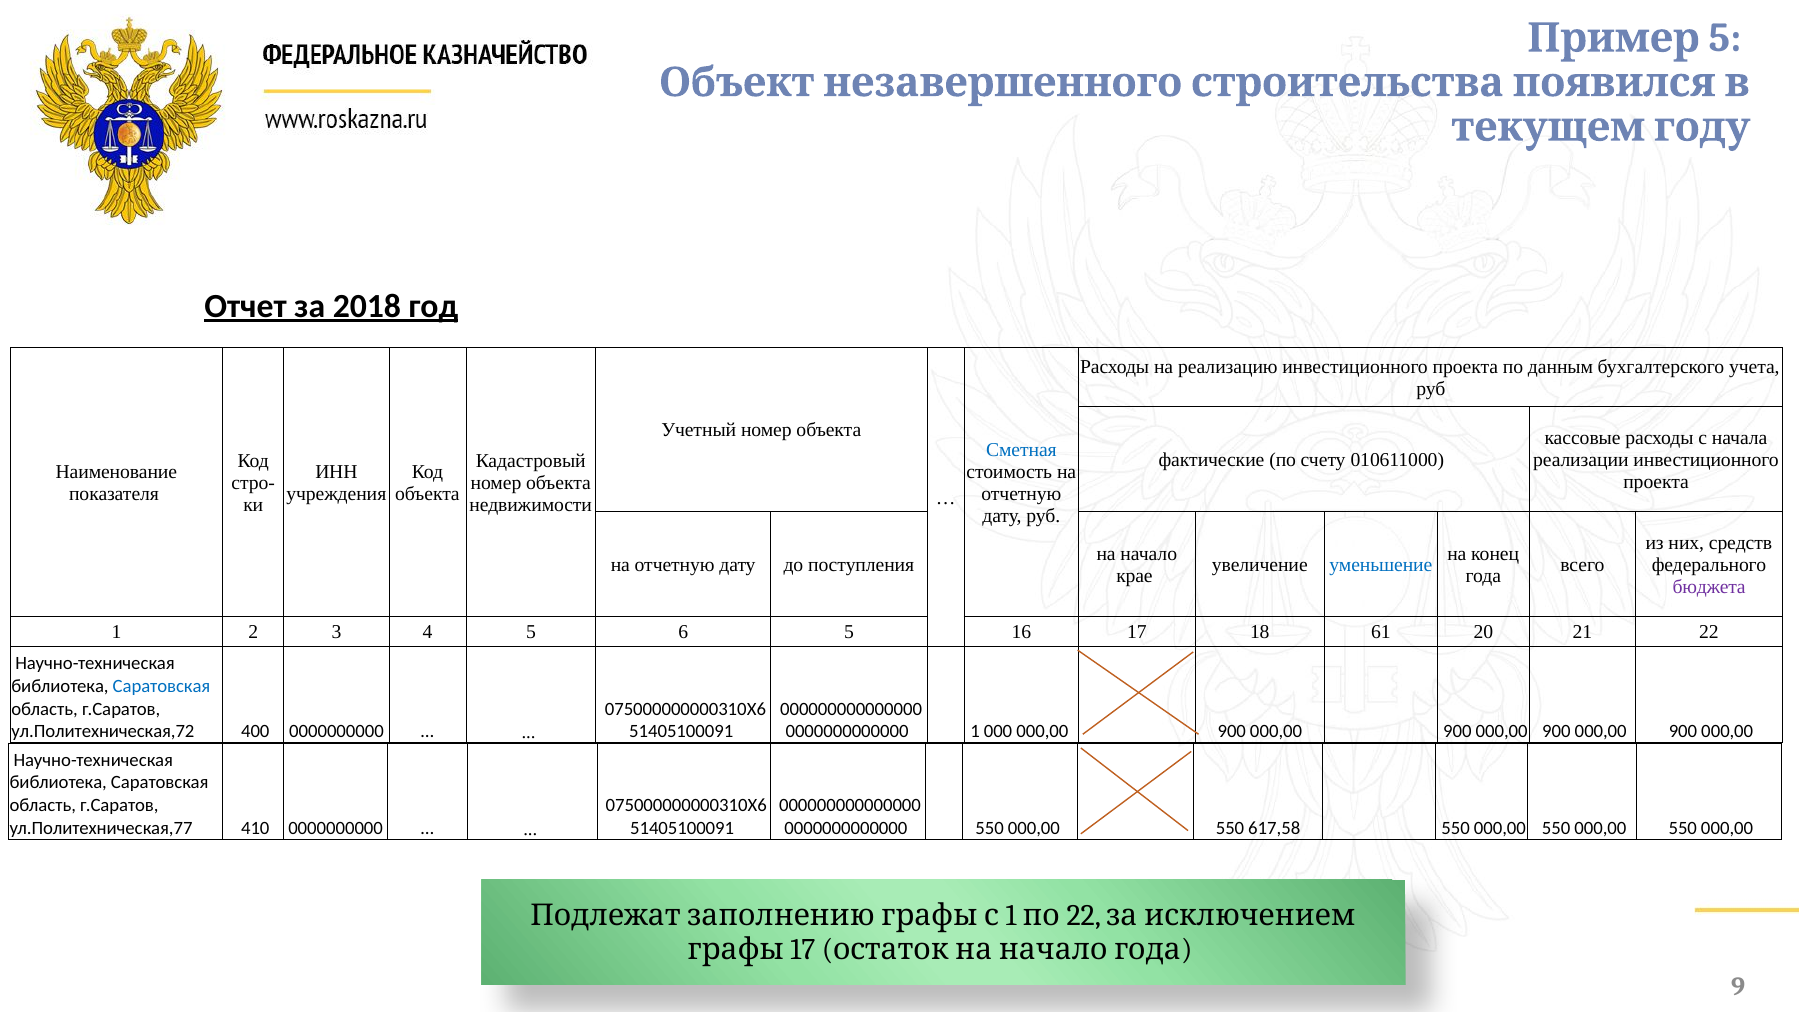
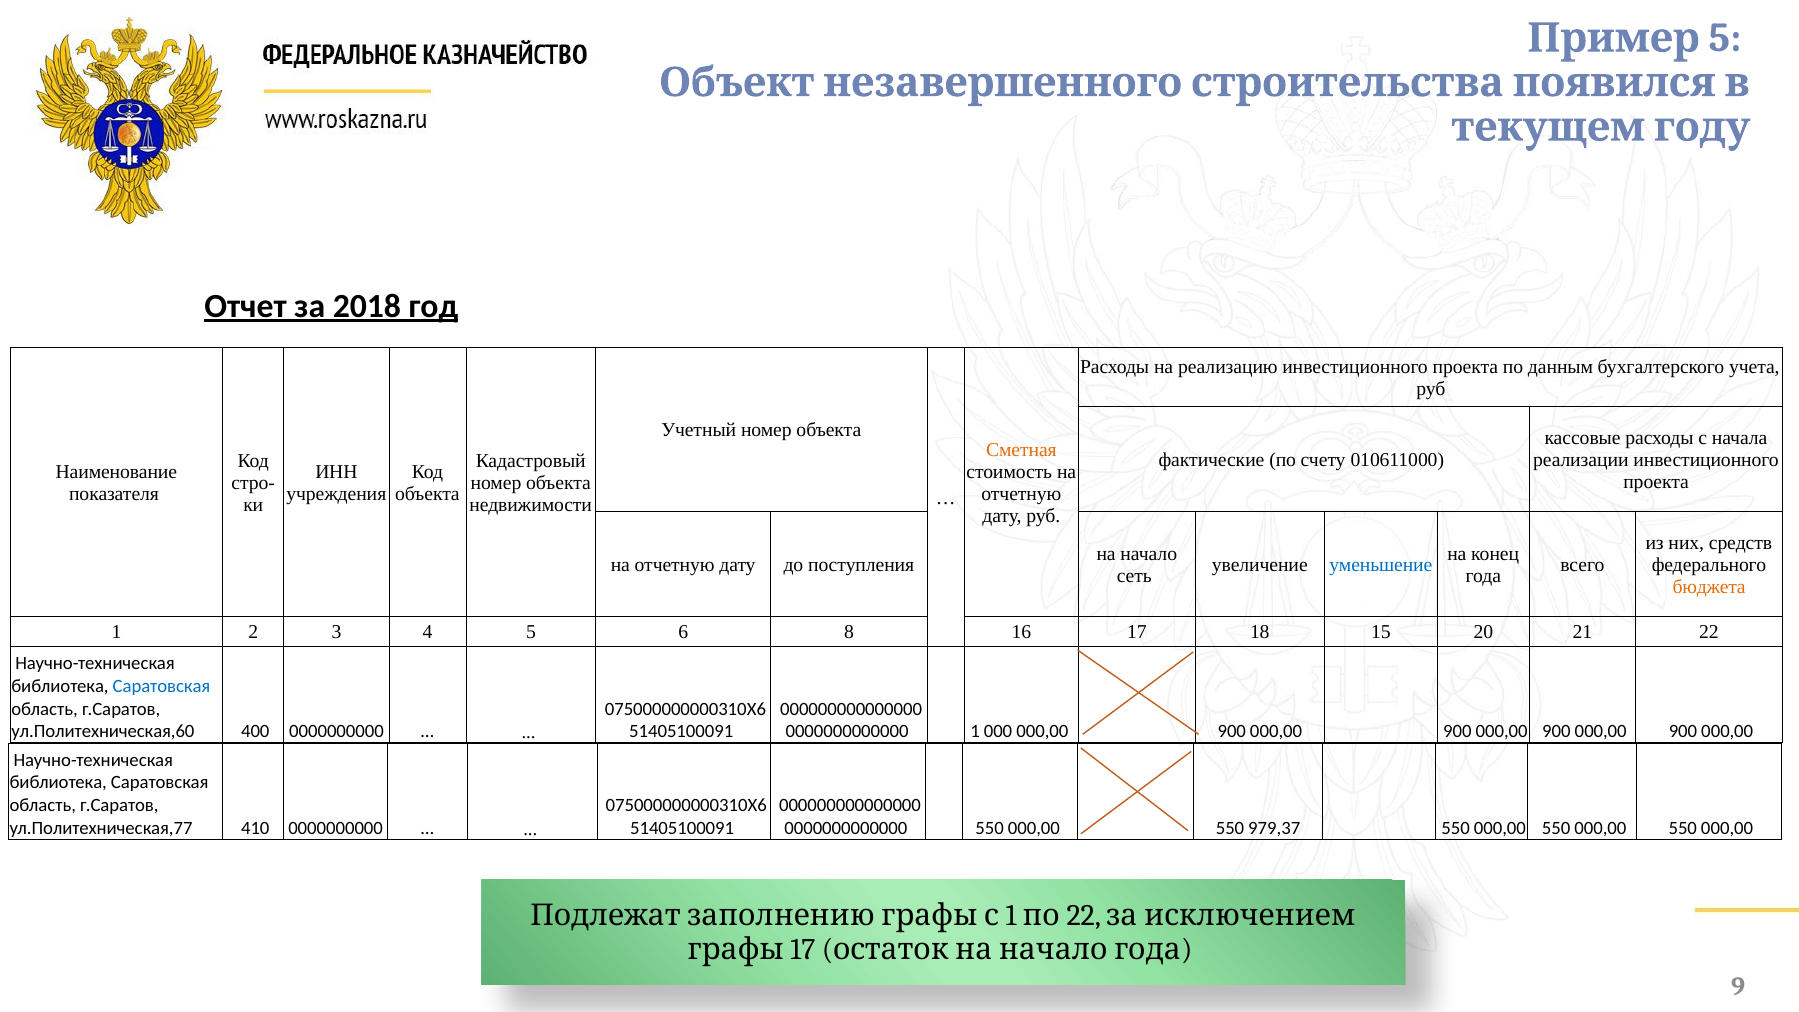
Сметная colour: blue -> orange (1021, 450)
крае: крае -> сеть (1134, 576)
бюджета colour: purple -> orange (1709, 587)
6 5: 5 -> 8 (849, 632)
61: 61 -> 15 (1381, 632)
ул.Политехническая,72: ул.Политехническая,72 -> ул.Политехническая,60 (103, 732)
617,58: 617,58 -> 979,37 (1274, 828)
